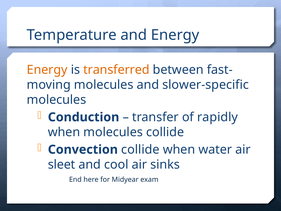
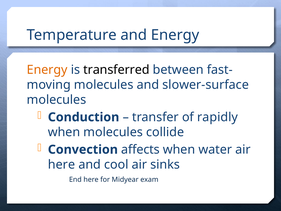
transferred colour: orange -> black (116, 70)
slower-specific: slower-specific -> slower-surface (206, 85)
Convection collide: collide -> affects (140, 149)
sleet: sleet -> here (61, 164)
